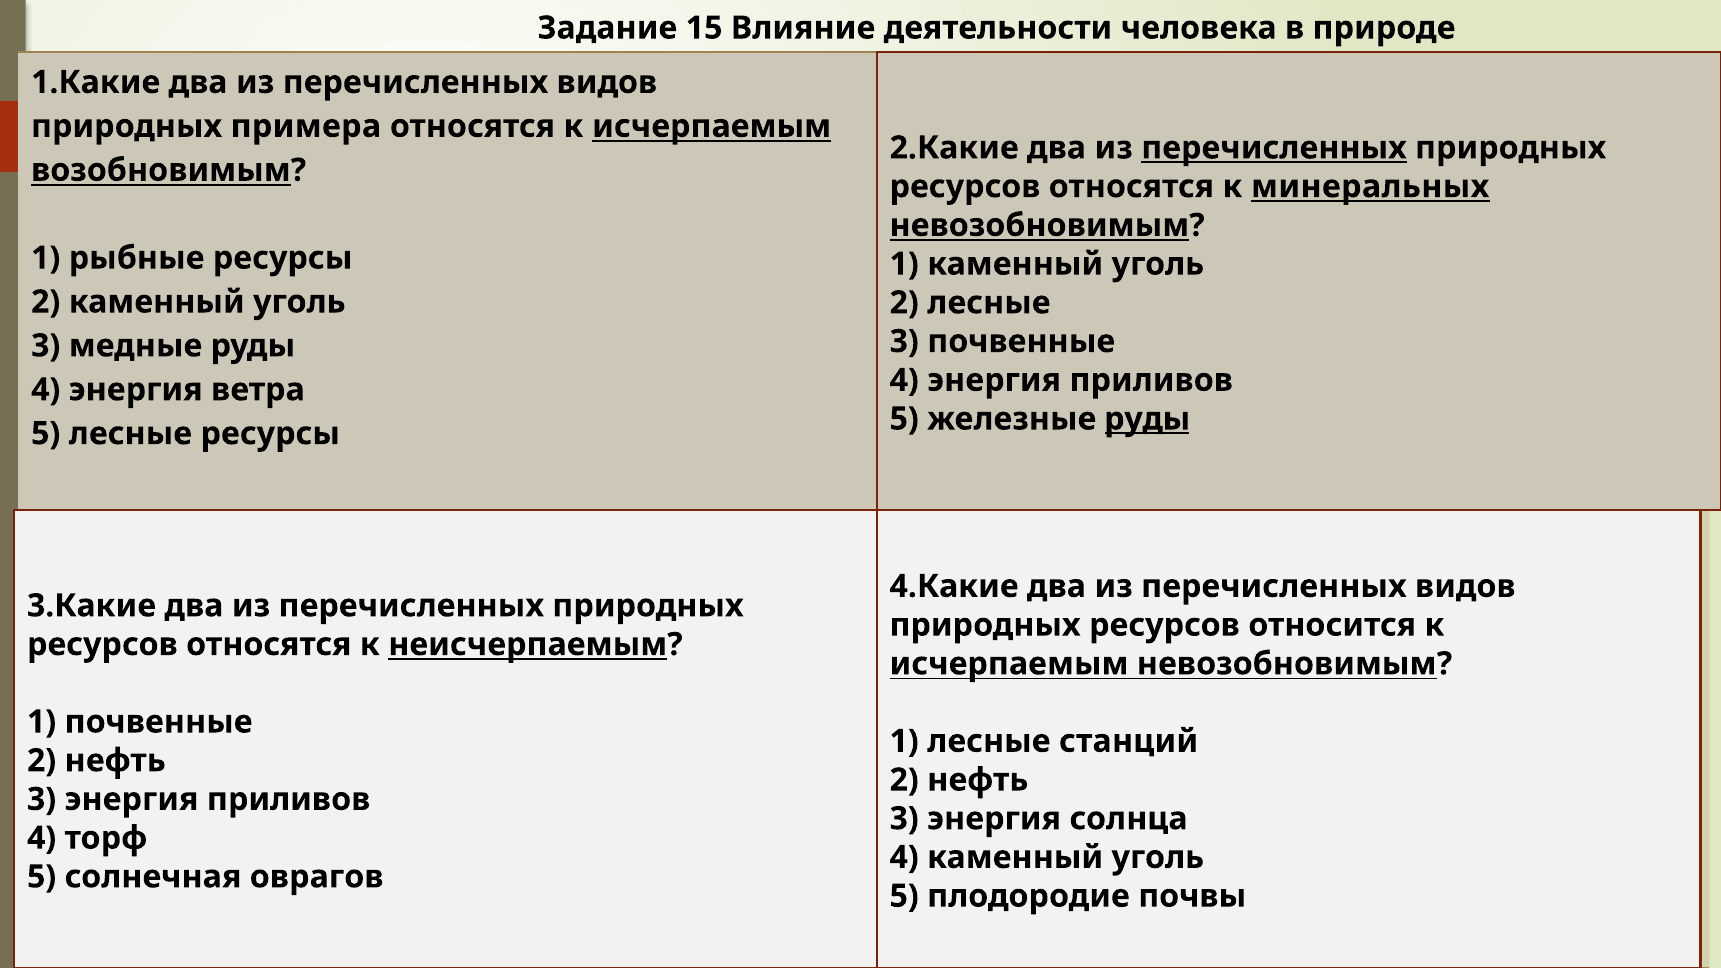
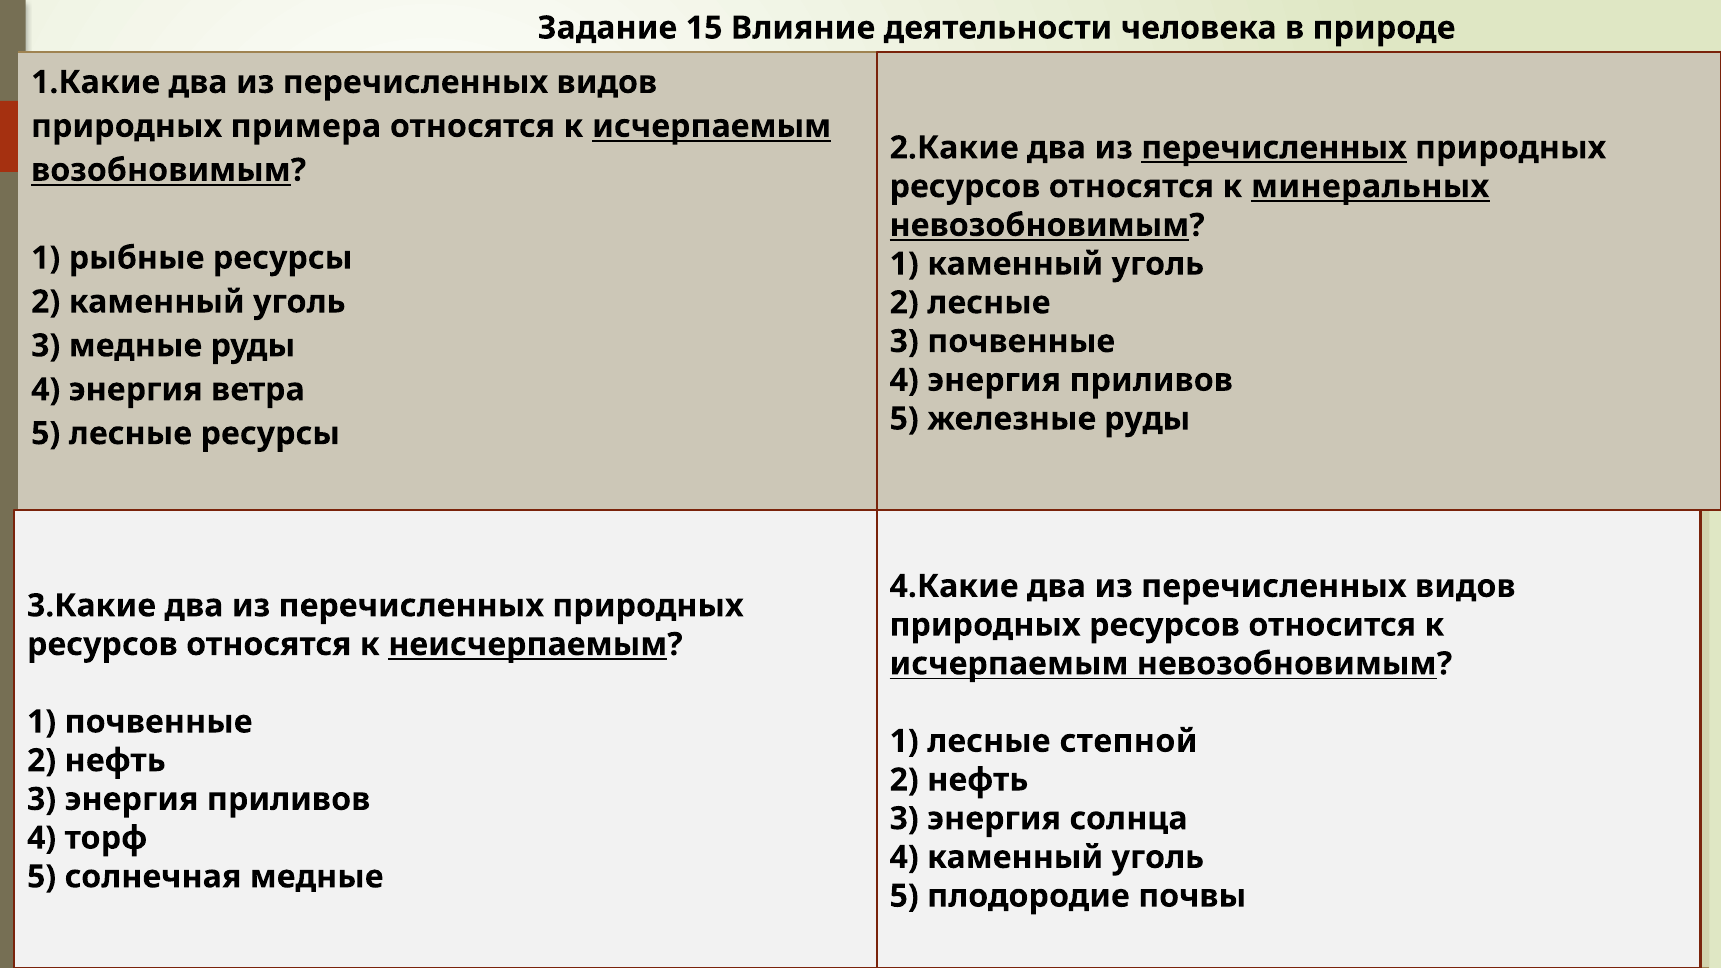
руды underline: present -> none (1147, 419)
станций: станций -> степной (1128, 741)
солнечная оврагов: оврагов -> медные (317, 877)
